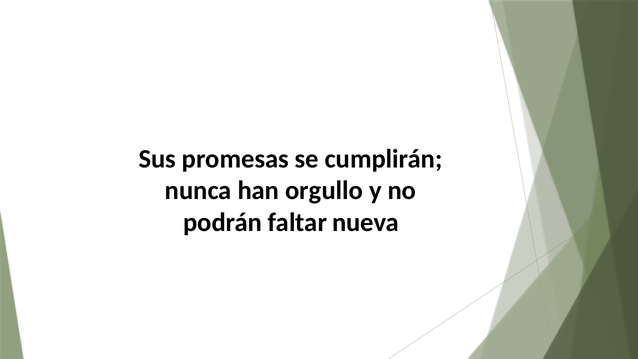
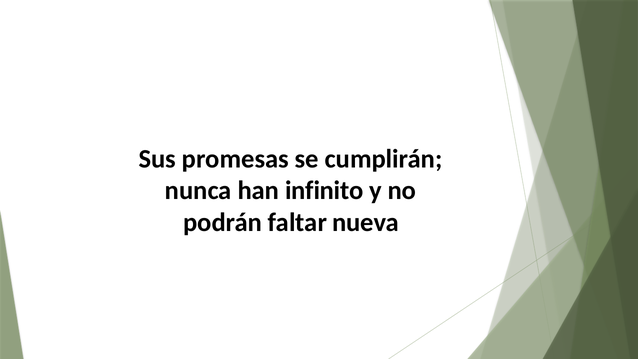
orgullo: orgullo -> infinito (324, 191)
